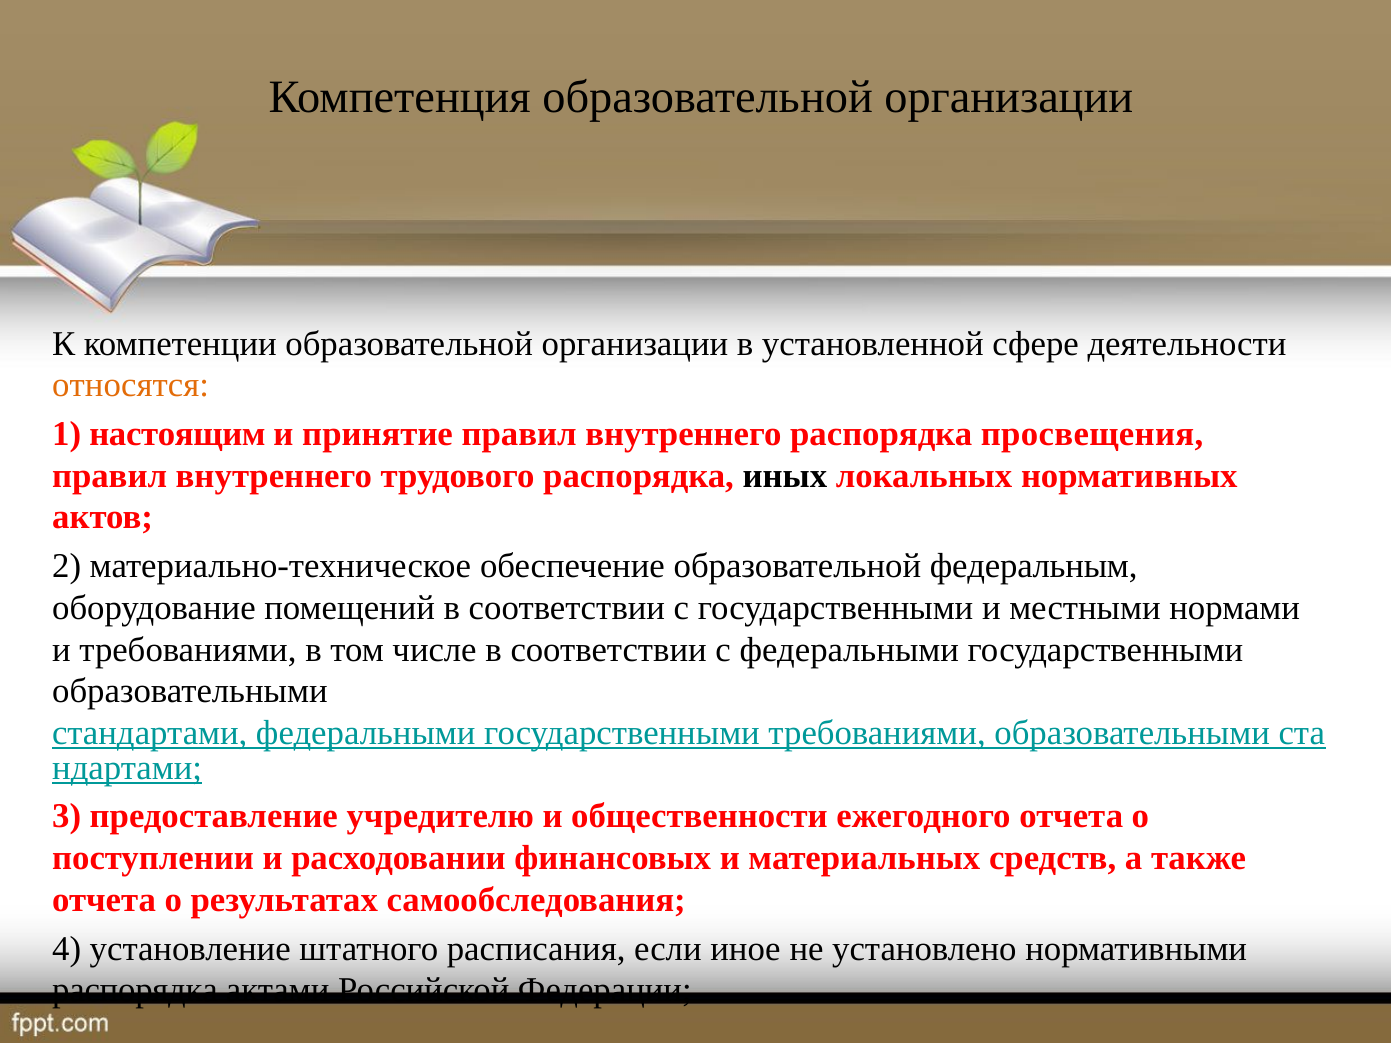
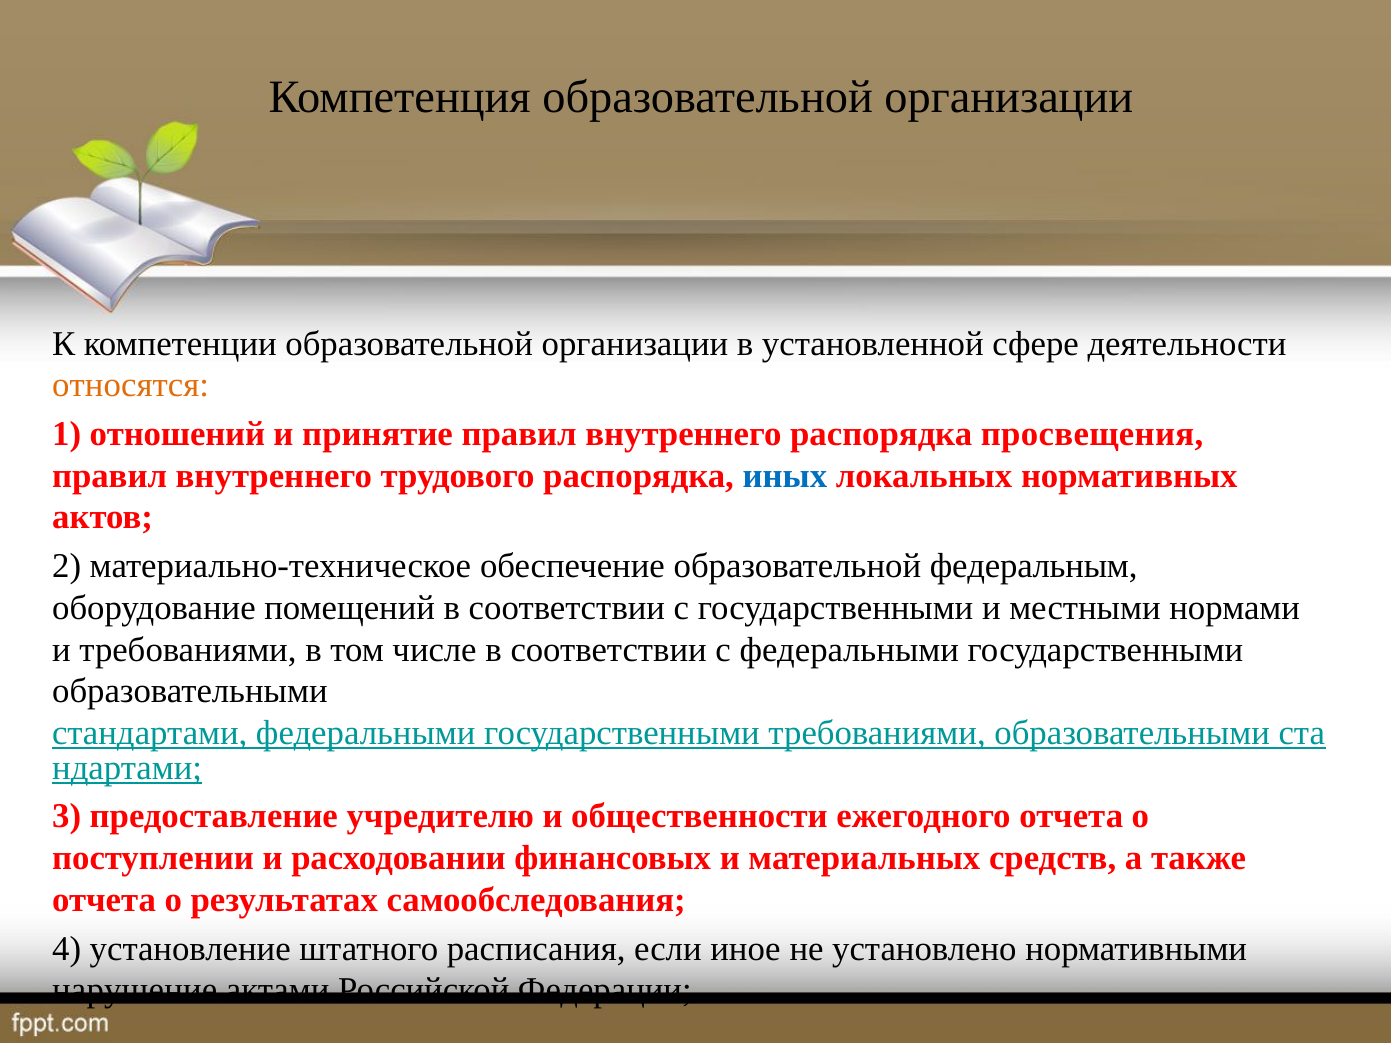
настоящим: настоящим -> отношений (177, 434)
иных colour: black -> blue (785, 476)
распорядка: распорядка -> нарушение (135, 991)
